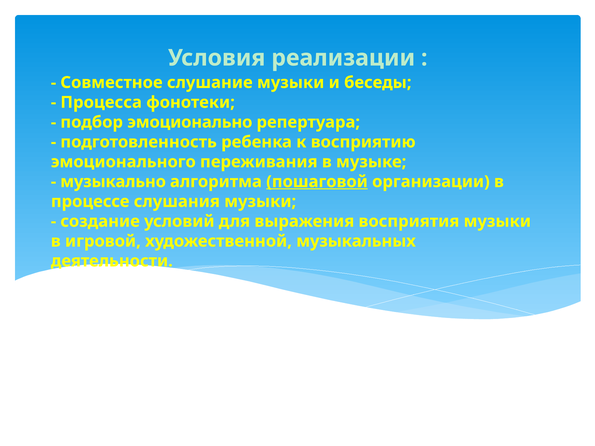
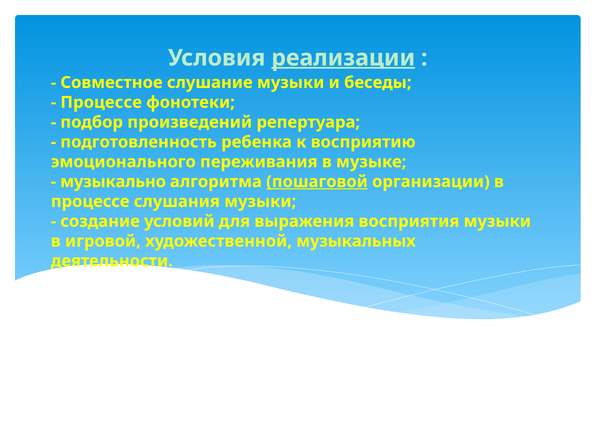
реализации underline: none -> present (343, 58)
Процесса: Процесса -> Процессе (101, 102)
эмоционально: эмоционально -> произведений (190, 122)
